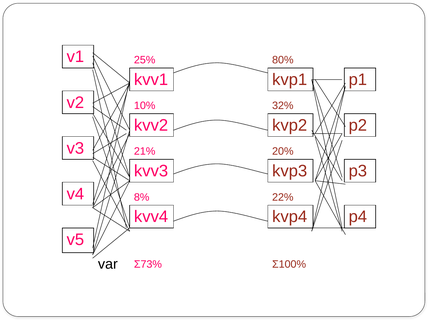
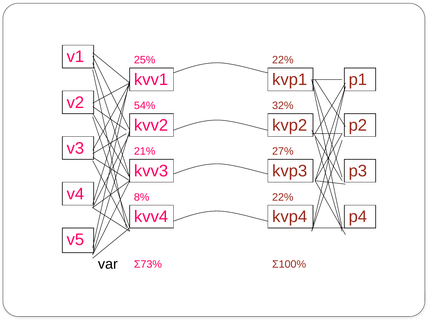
25% 80%: 80% -> 22% (283, 60)
10%: 10% -> 54% (145, 106)
20%: 20% -> 27% (283, 151)
